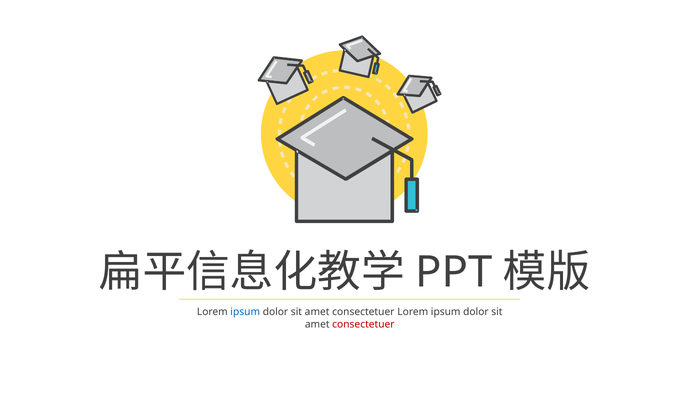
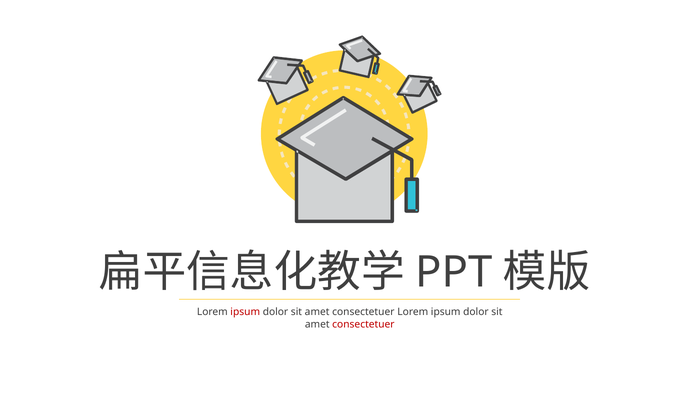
ipsum colour: blue -> red (245, 312)
